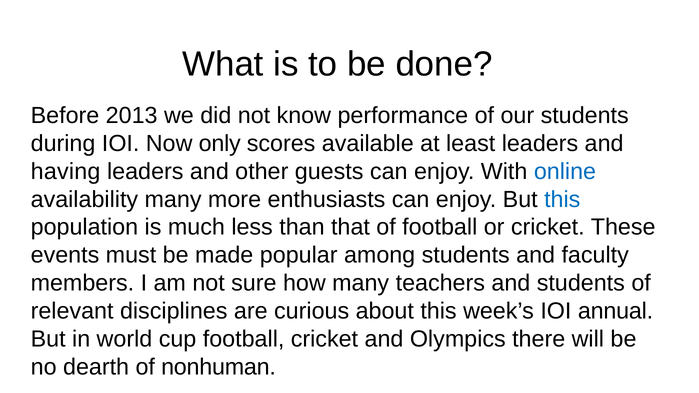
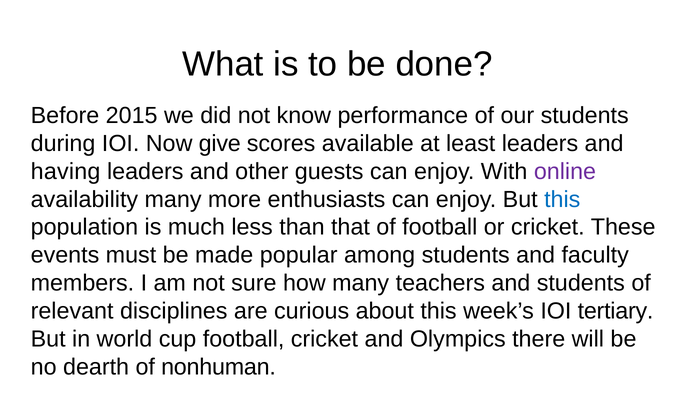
2013: 2013 -> 2015 (132, 116)
only: only -> give (220, 144)
online colour: blue -> purple (565, 171)
annual: annual -> tertiary (616, 311)
